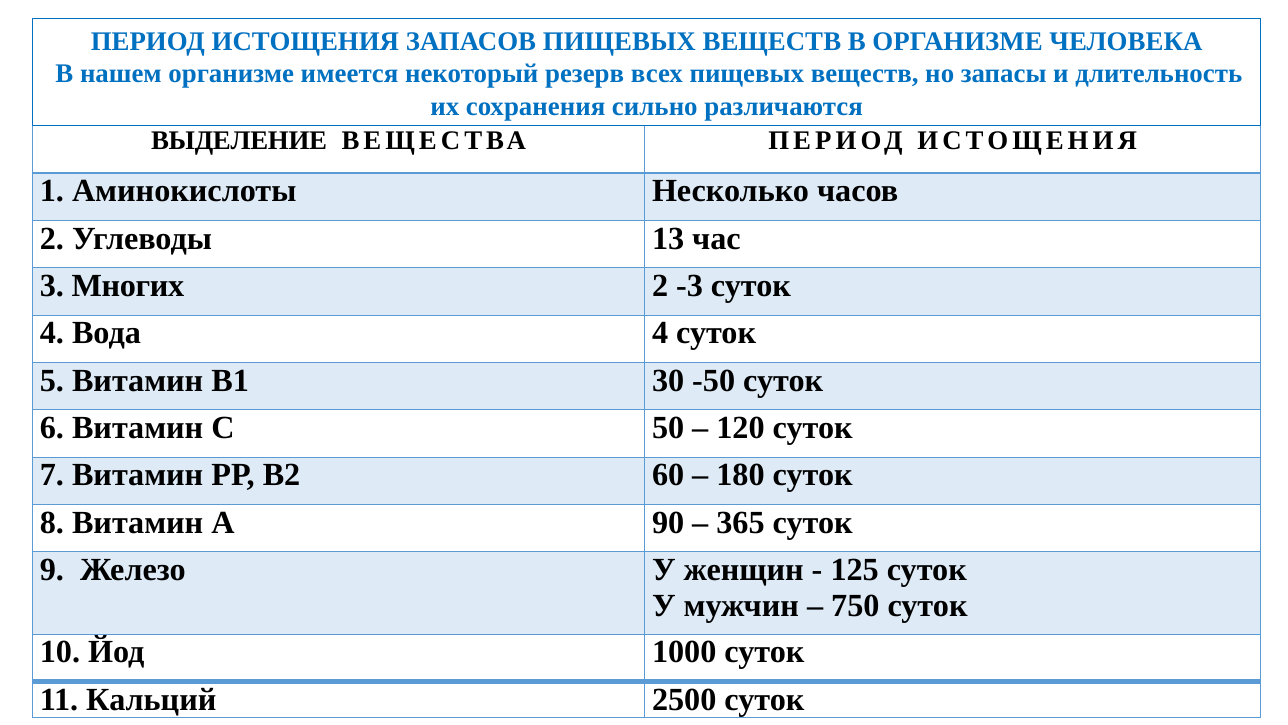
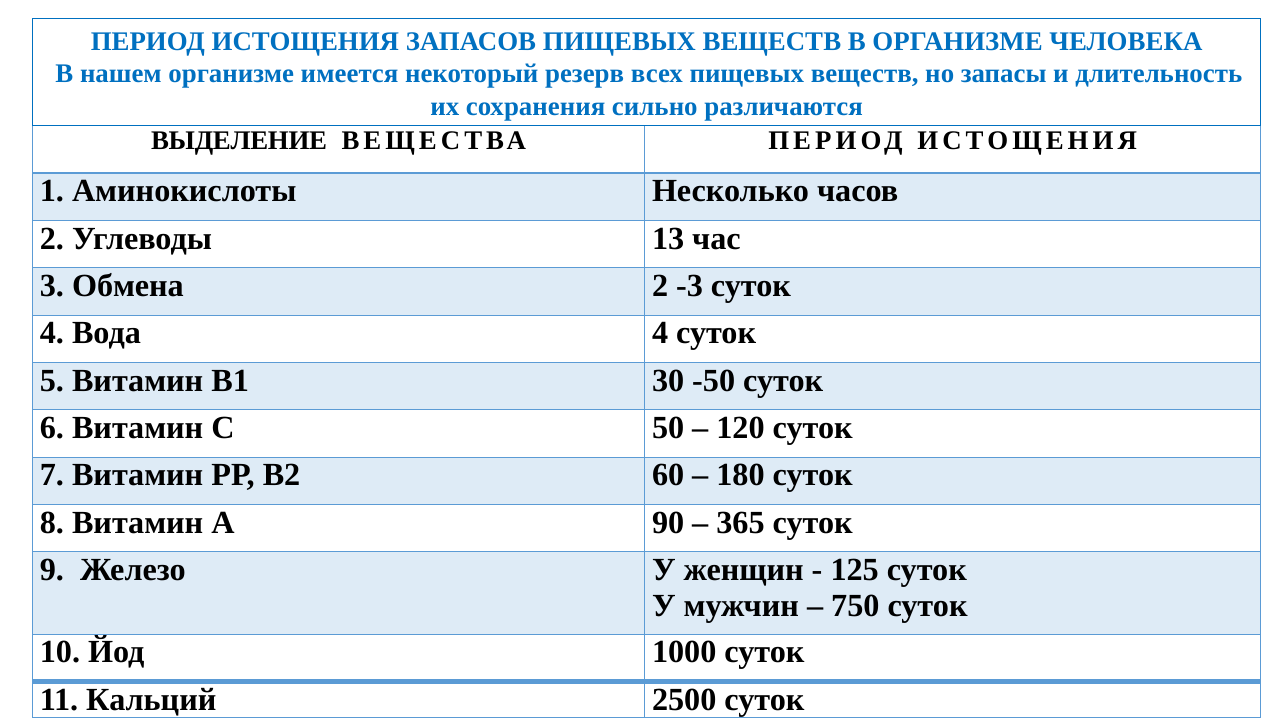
Многих: Многих -> Обмена (128, 286)
